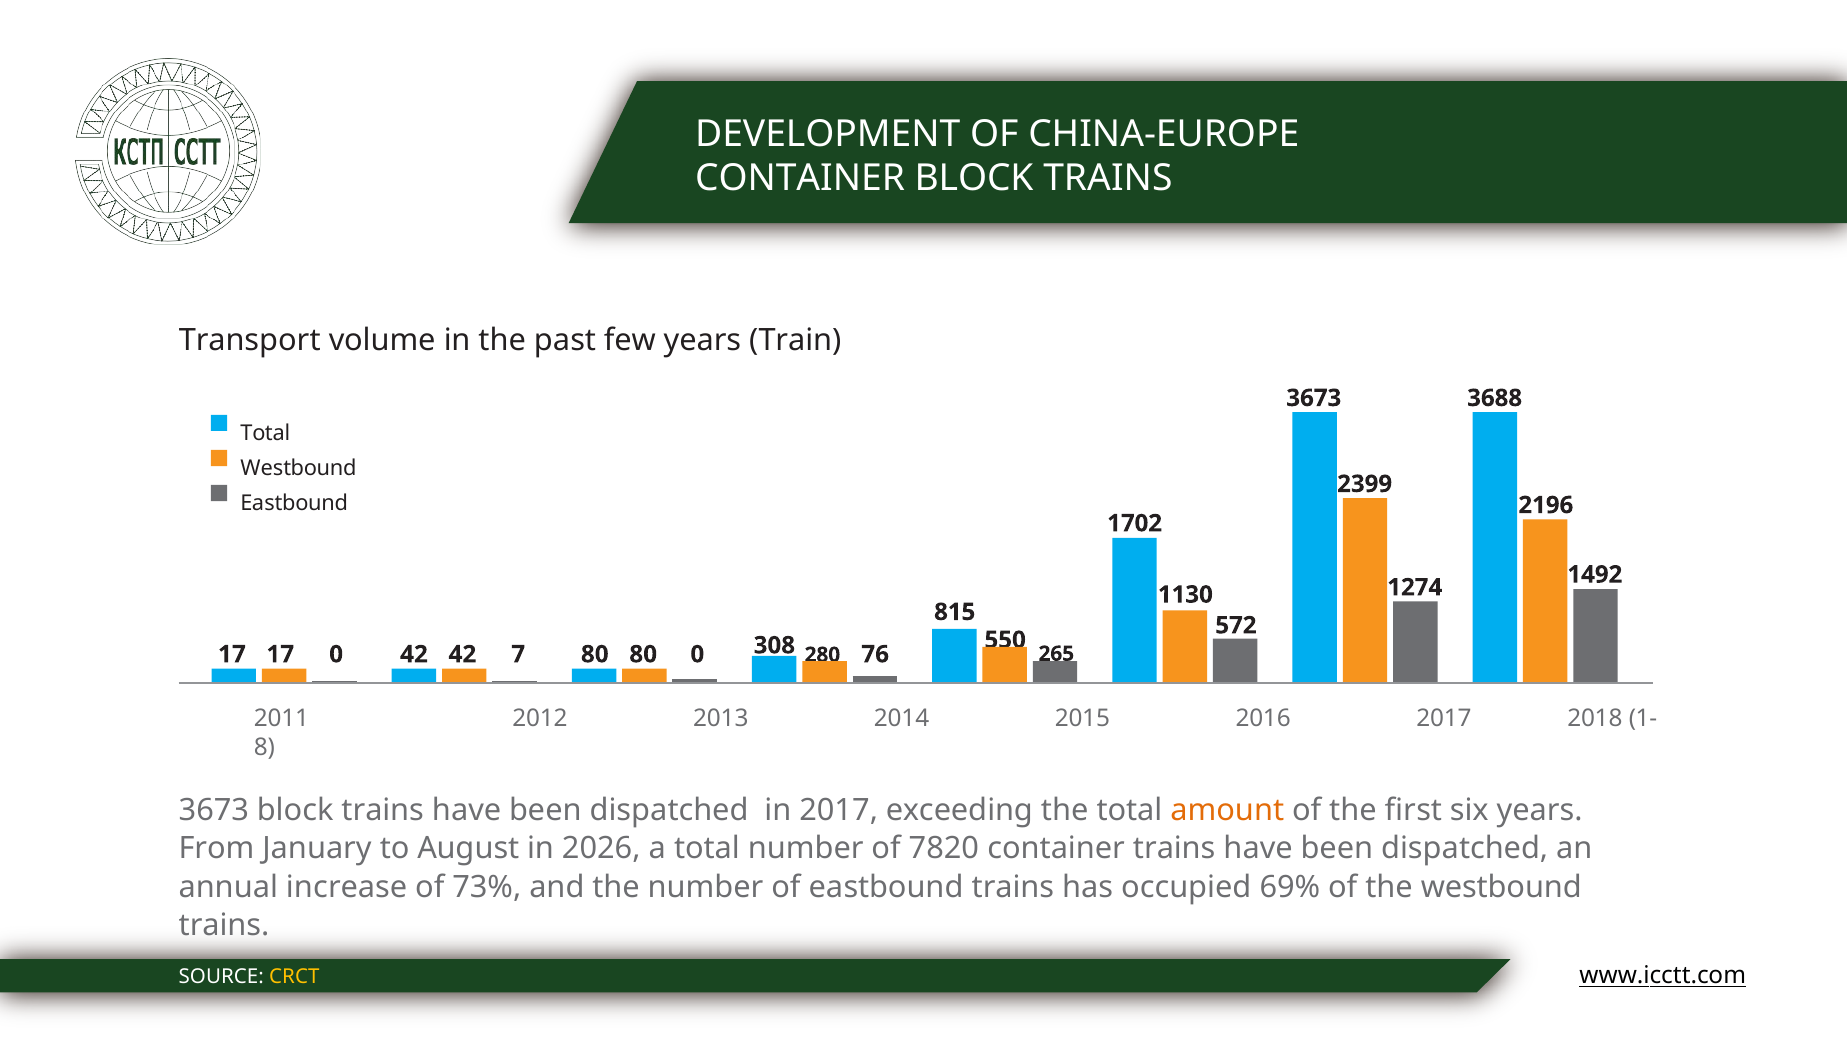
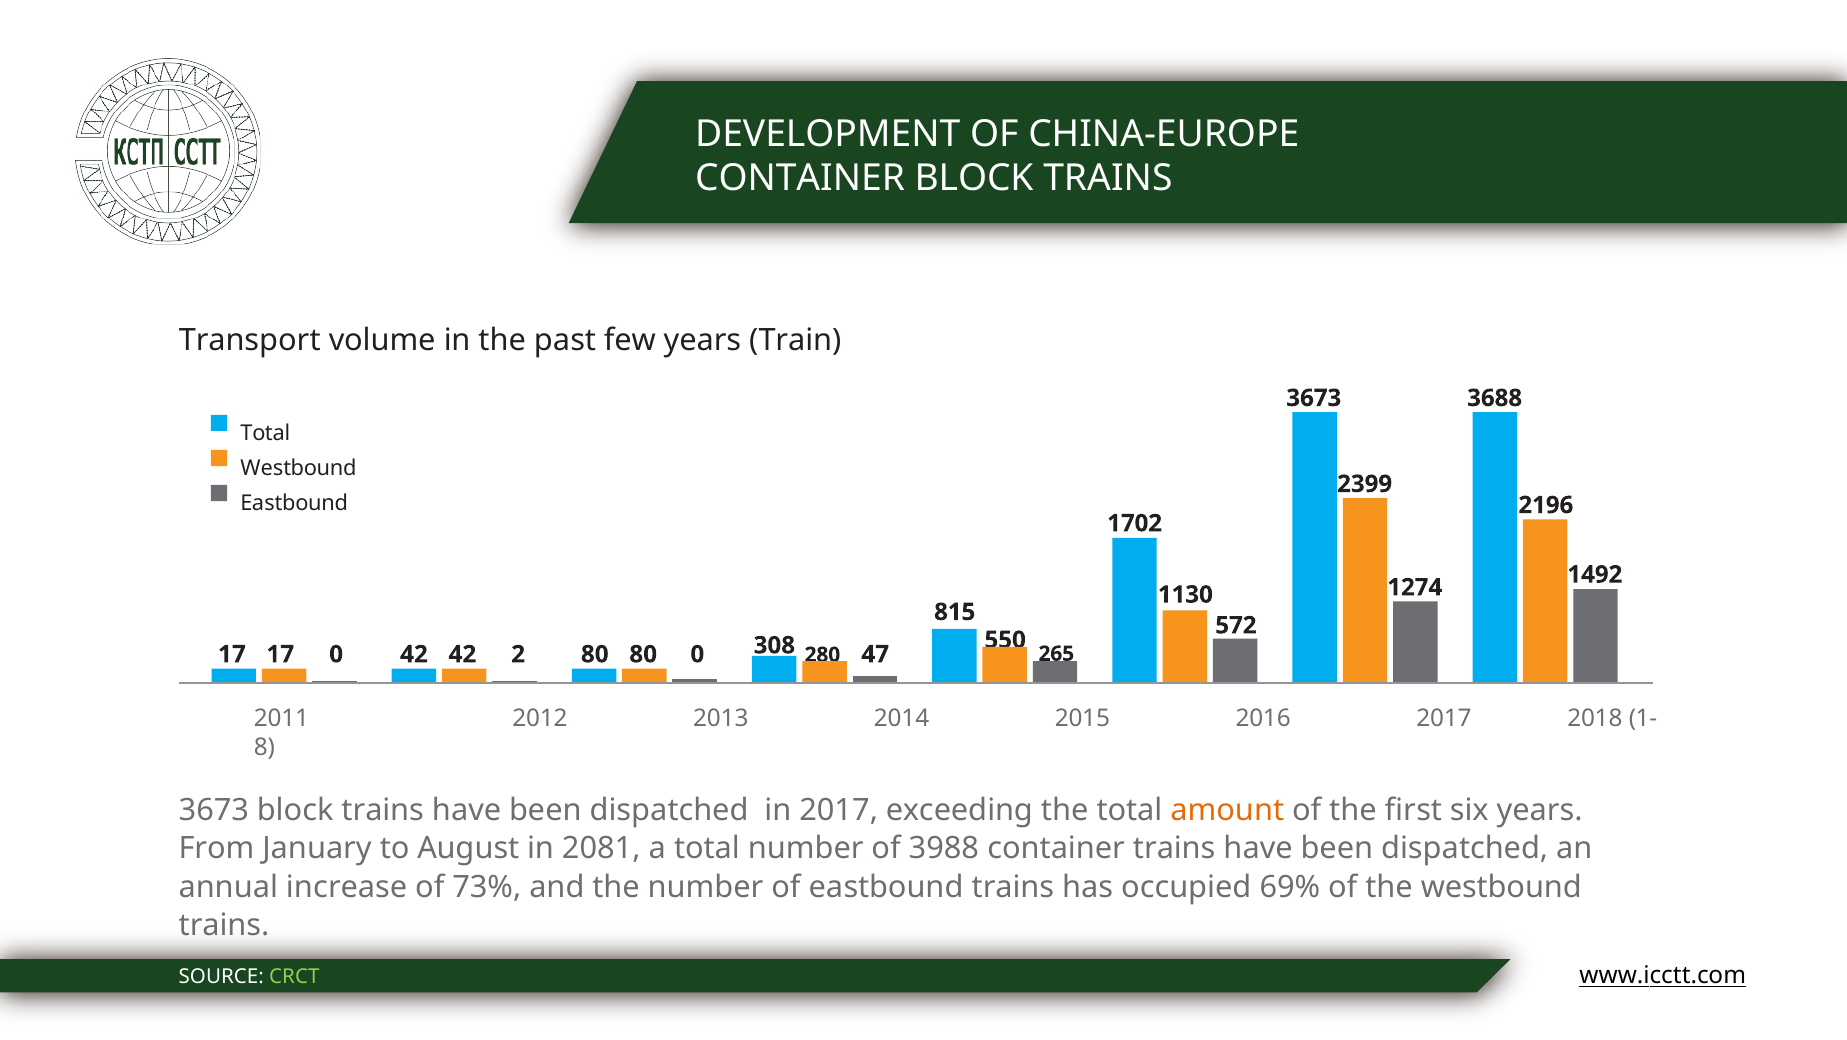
7: 7 -> 2 (518, 654)
76: 76 -> 47 (875, 654)
2026: 2026 -> 2081 (601, 849)
7820: 7820 -> 3988 (944, 849)
CRCT colour: yellow -> light green (294, 977)
